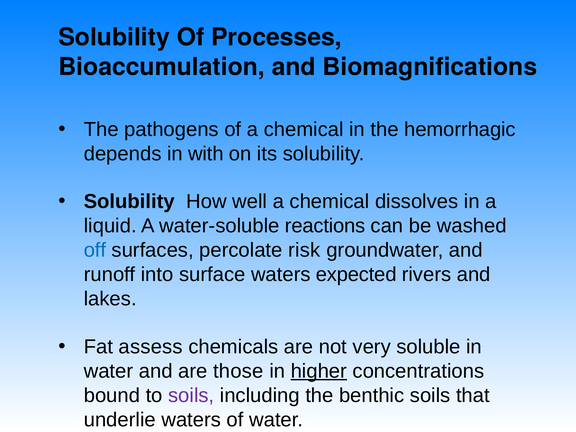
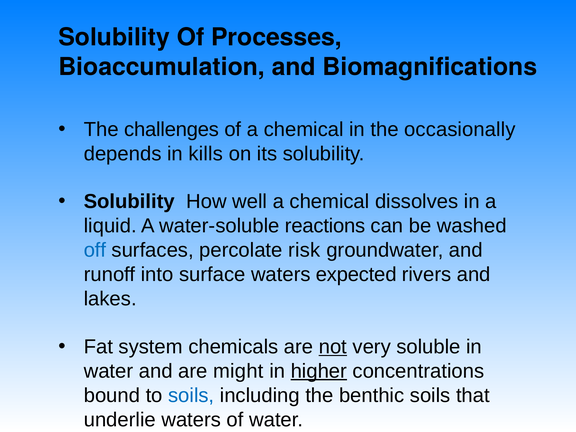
pathogens: pathogens -> challenges (172, 129)
hemorrhagic: hemorrhagic -> occasionally (460, 129)
with: with -> kills (206, 154)
assess: assess -> system (151, 347)
not underline: none -> present (333, 347)
those: those -> might (238, 371)
soils colour: purple -> blue (191, 395)
